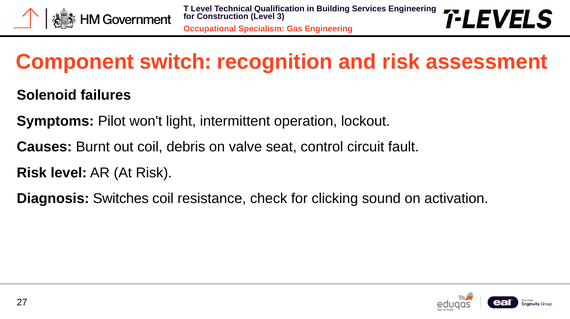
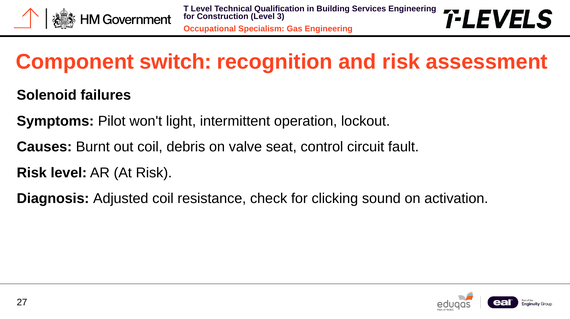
Switches: Switches -> Adjusted (121, 198)
